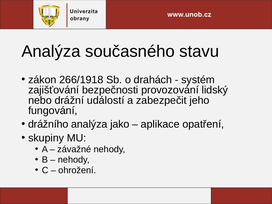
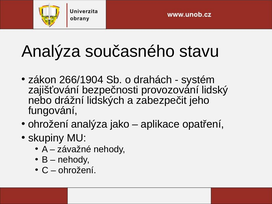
266/1918: 266/1918 -> 266/1904 (81, 80)
událostí: událostí -> lidských (106, 100)
drážního: drážního -> ohrožení (48, 124)
